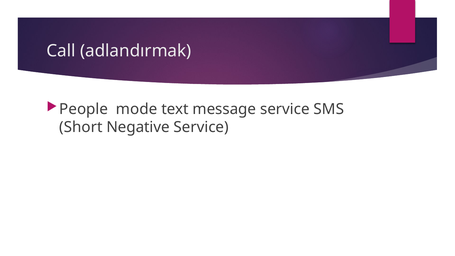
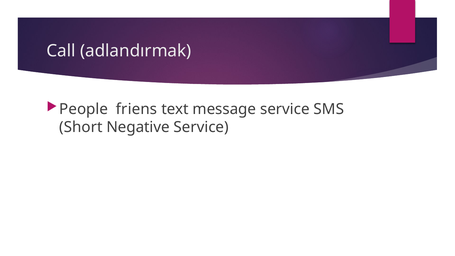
mode: mode -> friens (137, 109)
